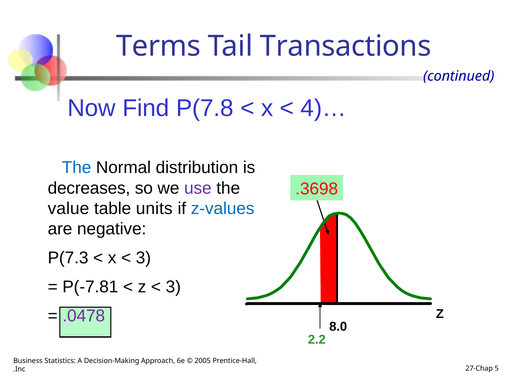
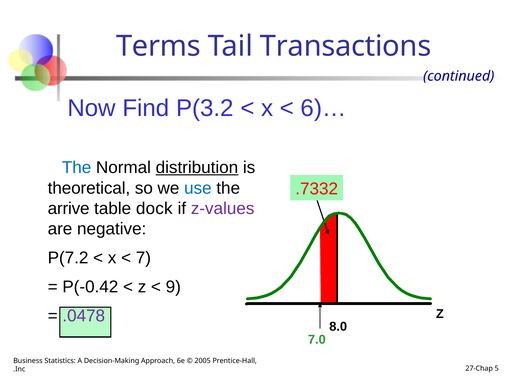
P(7.8: P(7.8 -> P(3.2 (205, 108)
4)…: 4)… -> 6)… (323, 108)
distribution underline: none -> present (197, 168)
decreases: decreases -> theoretical (89, 188)
use colour: purple -> blue (198, 188)
.3698: .3698 -> .7332 (317, 189)
value: value -> arrive (69, 209)
units: units -> dock (154, 209)
z-values colour: blue -> purple (223, 209)
P(7.3: P(7.3 -> P(7.2 (68, 258)
3: 3 -> 7 (143, 258)
P(-7.81: P(-7.81 -> P(-0.42 (90, 287)
3: 3 -> 9 (173, 287)
2.2: 2.2 -> 7.0 (317, 340)
